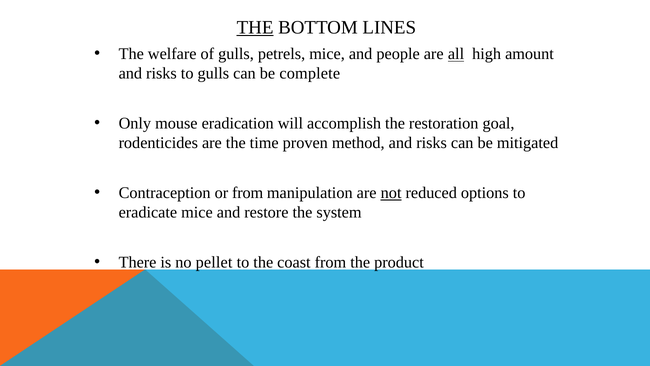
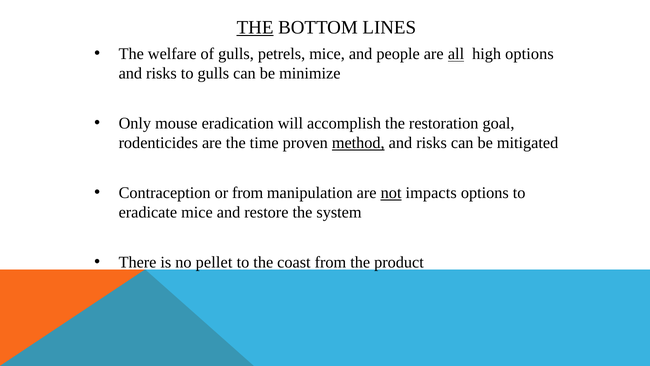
high amount: amount -> options (529, 54)
complete: complete -> minimize (310, 73)
method underline: none -> present (358, 143)
reduced: reduced -> impacts (431, 193)
